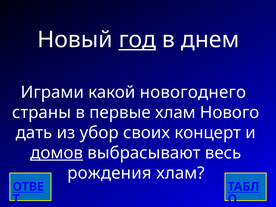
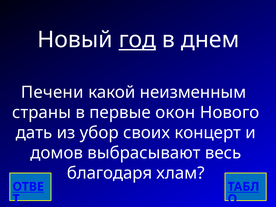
Играми: Играми -> Печени (52, 92)
новогоднего: новогоднего -> неизменным (193, 92)
первые хлам: хлам -> окон (175, 112)
домов underline: present -> none (57, 153)
рождения: рождения -> благодаря (110, 173)
